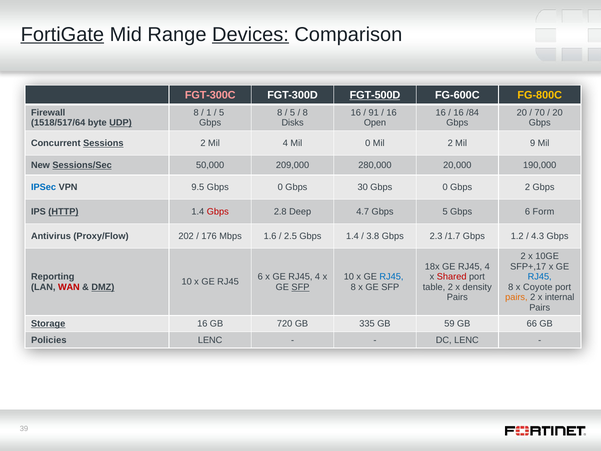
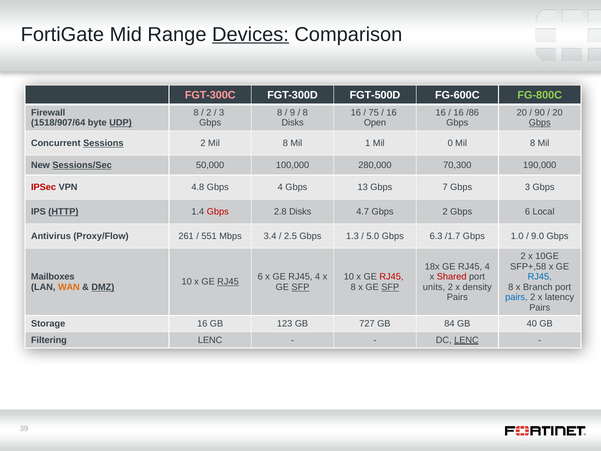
FortiGate underline: present -> none (62, 34)
FGT-500D underline: present -> none (375, 95)
FG-800C colour: yellow -> light green (540, 95)
1: 1 -> 2 (209, 113)
5: 5 -> 3 (222, 113)
5: 5 -> 9 (292, 113)
91: 91 -> 75 (374, 113)
/84: /84 -> /86 (473, 113)
70: 70 -> 90 (540, 113)
1518/517/64: 1518/517/64 -> 1518/907/64 (58, 123)
Gbps underline: none -> present (540, 123)
2 Mil 4: 4 -> 8 (285, 143)
Mil 0: 0 -> 1 (368, 143)
Mil 2: 2 -> 0 (450, 143)
9: 9 -> 8 (533, 143)
209,000: 209,000 -> 100,000 (293, 165)
20,000: 20,000 -> 70,300 (457, 165)
IPSec colour: blue -> red (44, 187)
9.5: 9.5 -> 4.8 (198, 187)
0: 0 -> 4 (280, 187)
30: 30 -> 13 (363, 187)
0: 0 -> 7 (445, 187)
Gbps 2: 2 -> 3 (527, 187)
2.8 Deep: Deep -> Disks (300, 212)
Gbps 5: 5 -> 2 (445, 212)
Form: Form -> Local (544, 212)
202: 202 -> 261 (186, 236)
176: 176 -> 551 (209, 236)
1.6: 1.6 -> 3.4 (270, 236)
Gbps 1.4: 1.4 -> 1.3 (352, 236)
3.8: 3.8 -> 5.0 (373, 236)
2.3: 2.3 -> 6.3 (436, 236)
1.2: 1.2 -> 1.0 (517, 236)
4.3: 4.3 -> 9.0 (538, 236)
SFP+,17: SFP+,17 -> SFP+,58 (528, 266)
Reporting: Reporting -> Mailboxes (53, 277)
RJ45 colour: blue -> red (391, 277)
RJ45 underline: none -> present (228, 282)
WAN colour: red -> orange (69, 287)
SFP underline: none -> present (390, 287)
table: table -> units (434, 287)
Coyote: Coyote -> Branch (538, 287)
pairs colour: orange -> blue (516, 297)
internal: internal -> latency (560, 297)
Storage underline: present -> none (48, 324)
720: 720 -> 123 (285, 324)
335: 335 -> 727 (367, 324)
59: 59 -> 84 (449, 324)
66: 66 -> 40 (532, 324)
Policies: Policies -> Filtering (49, 340)
LENC underline: none -> present (466, 340)
